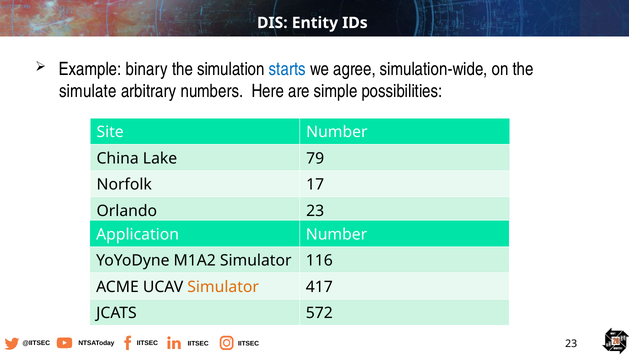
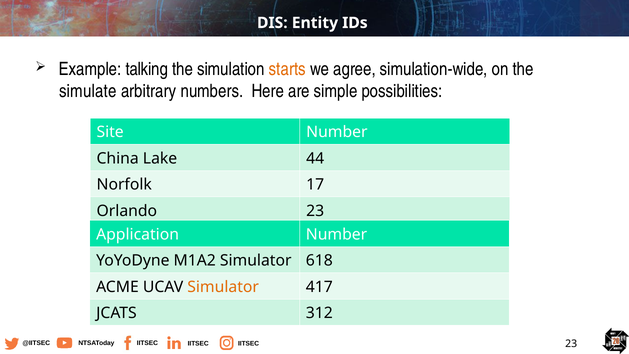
binary: binary -> talking (147, 69)
starts colour: blue -> orange (287, 69)
79: 79 -> 44 (315, 158)
116: 116 -> 618 (319, 261)
572: 572 -> 312 (319, 313)
